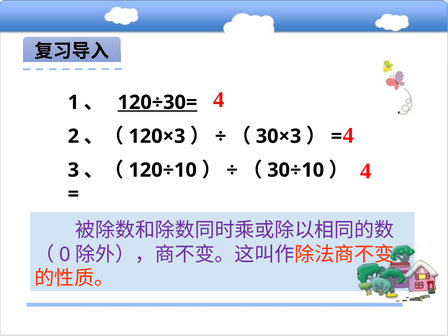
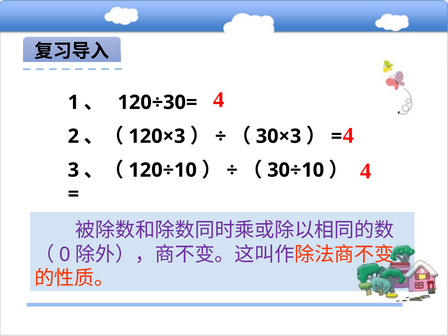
120÷30= underline: present -> none (157, 102)
